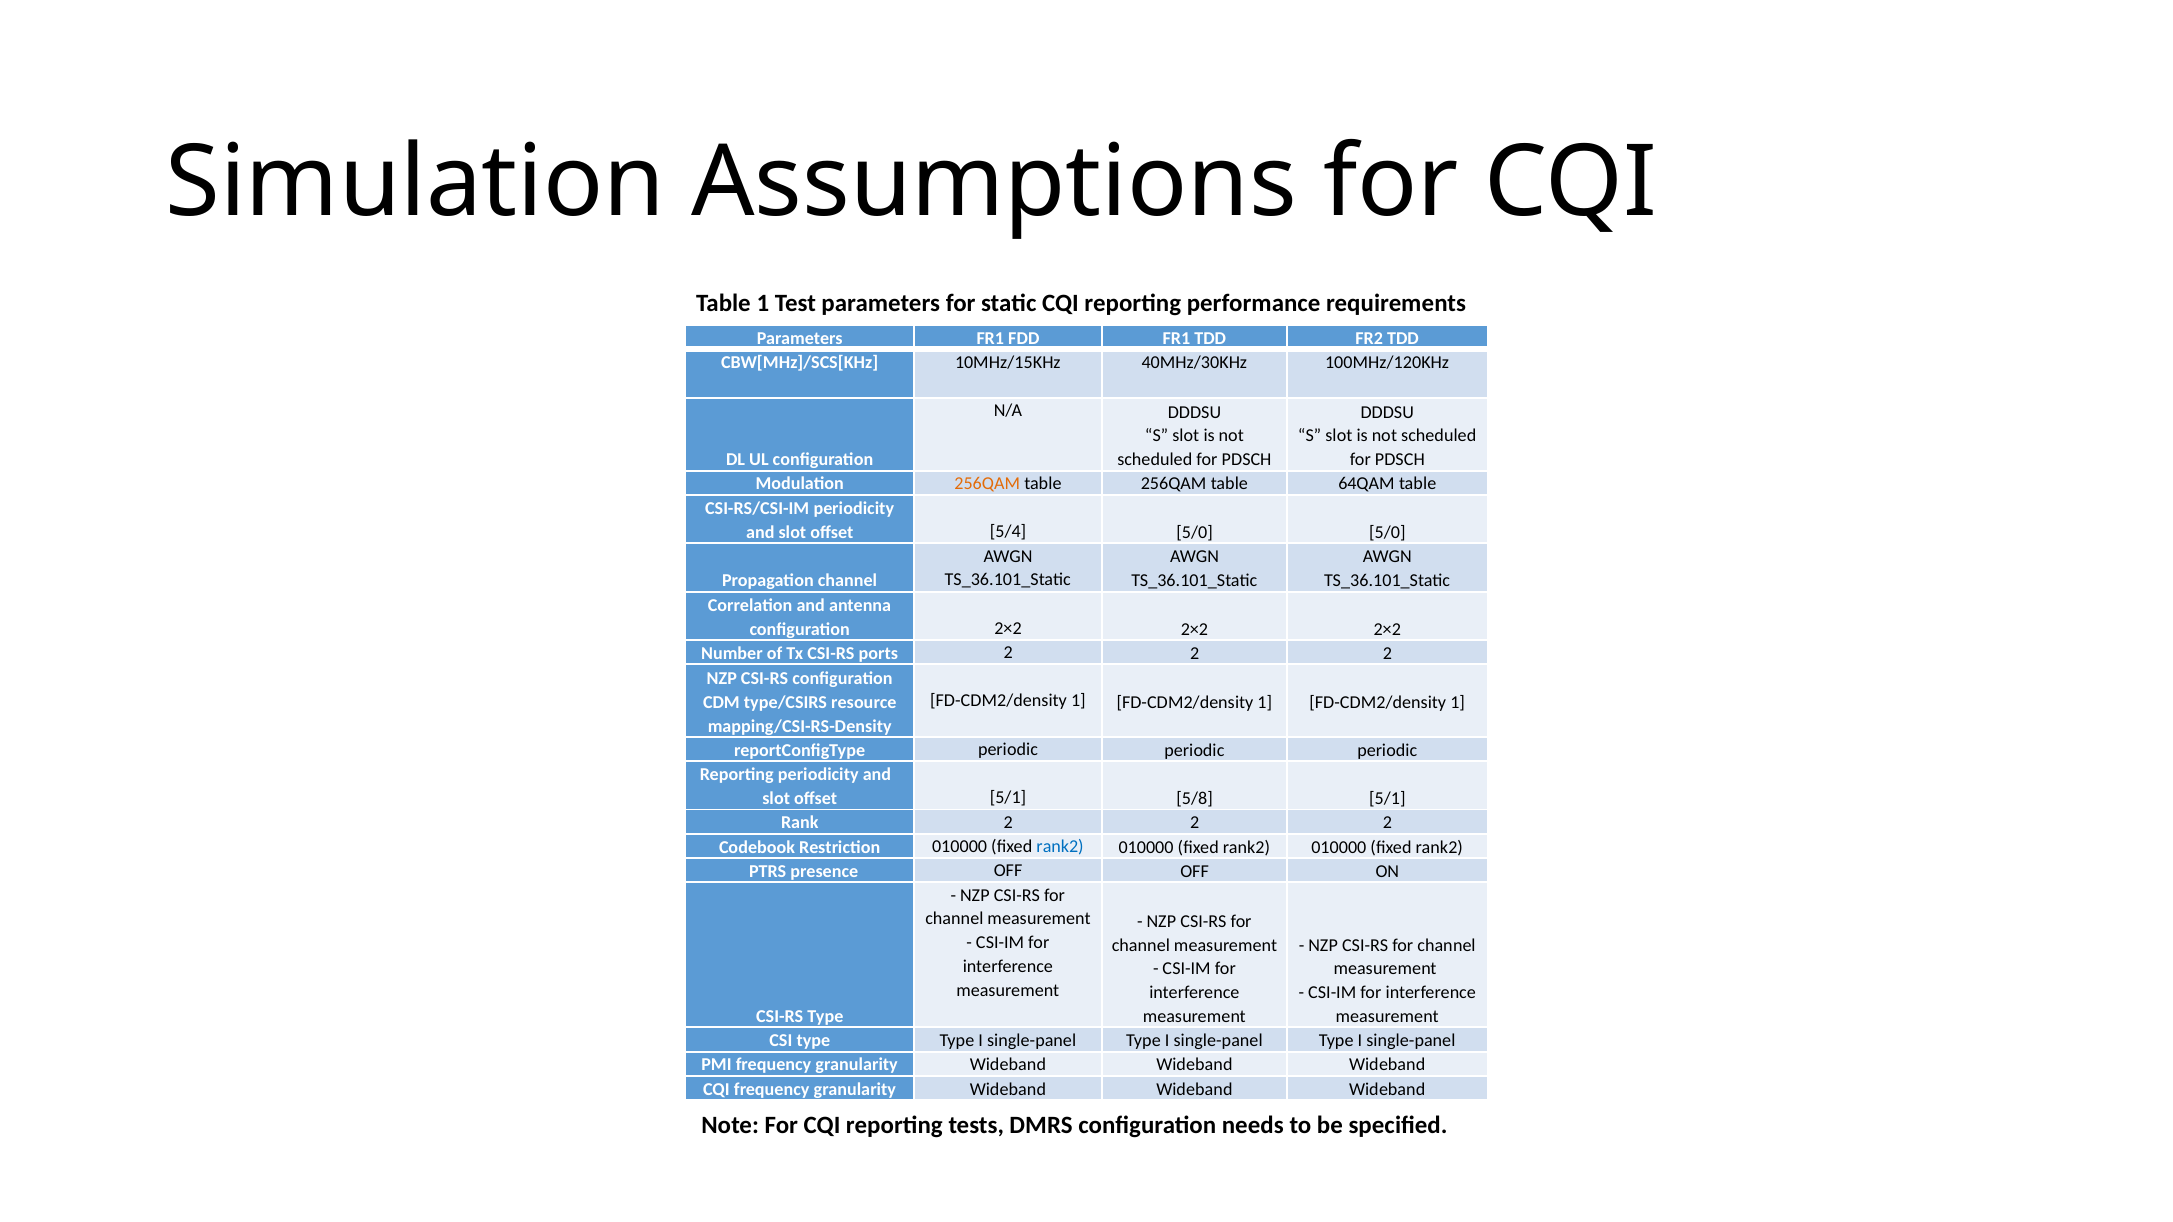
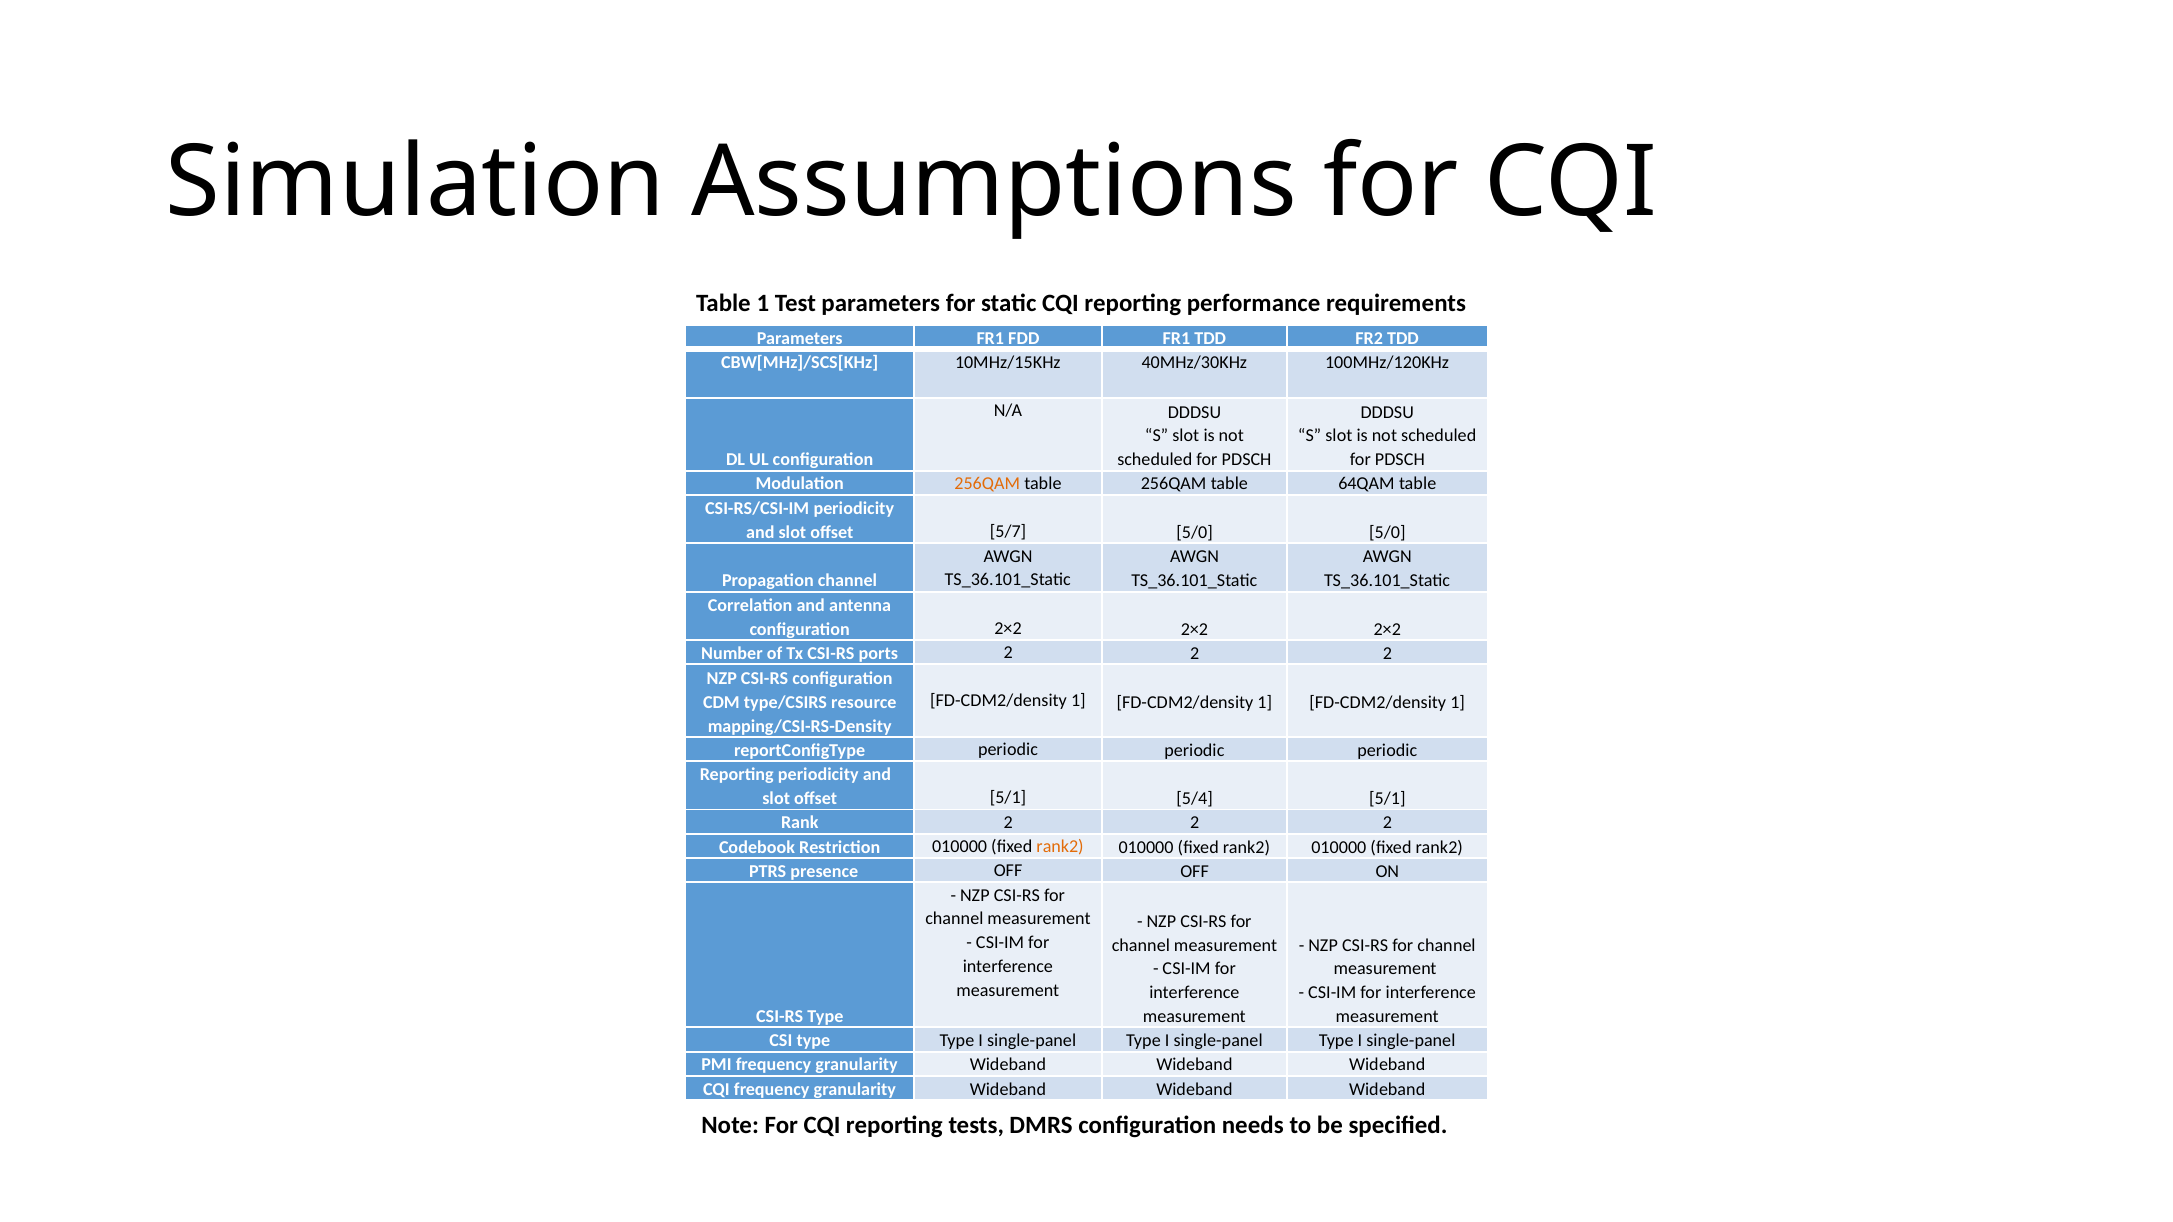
5/4: 5/4 -> 5/7 (1008, 532)
5/8: 5/8 -> 5/4 (1195, 799)
rank2 colour: blue -> orange (1060, 847)
